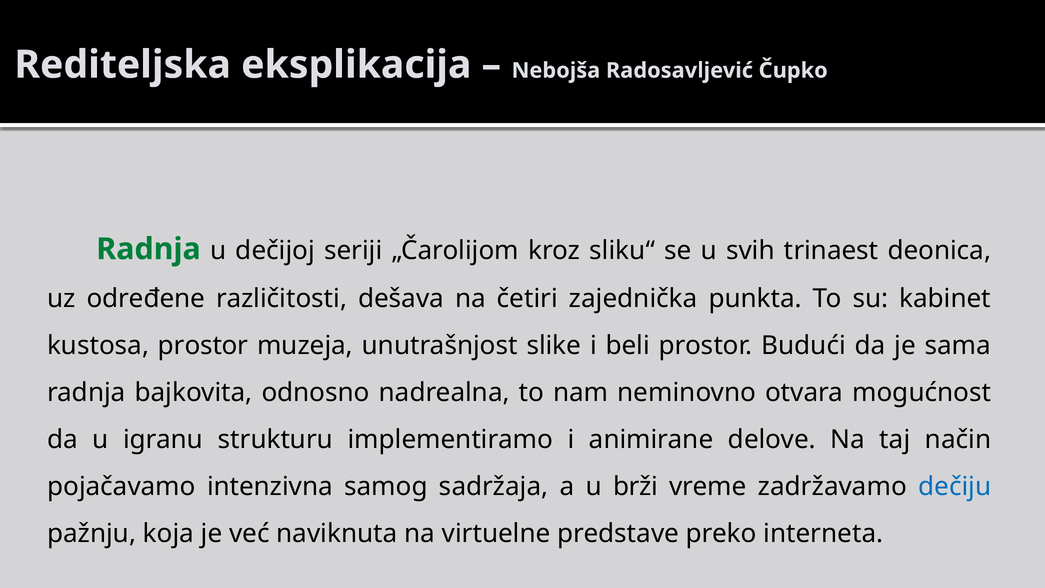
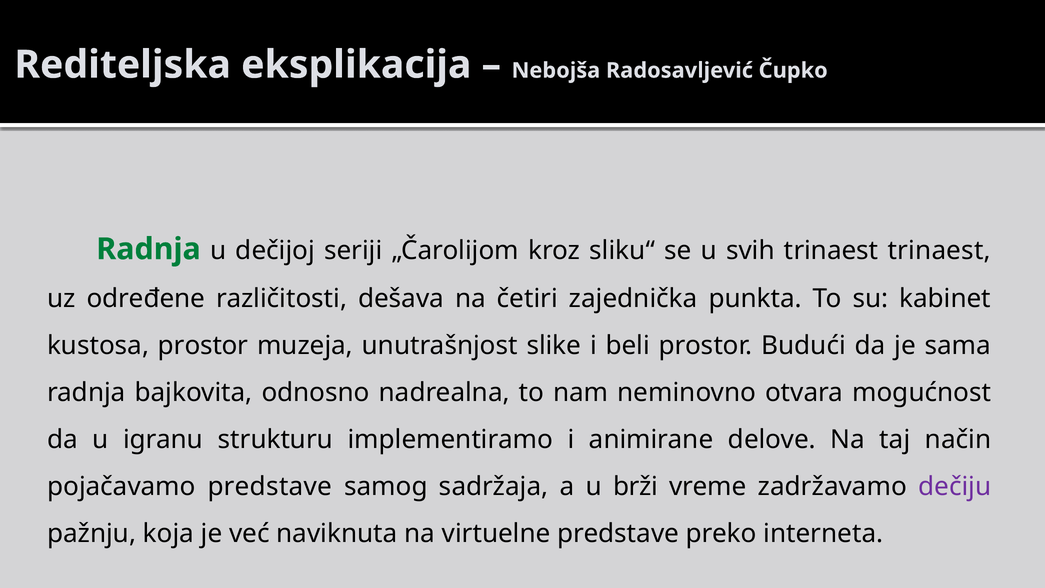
trinaest deonica: deonica -> trinaest (939, 250)
pojačavamo intenzivna: intenzivna -> predstave (270, 486)
dečiju colour: blue -> purple (955, 486)
